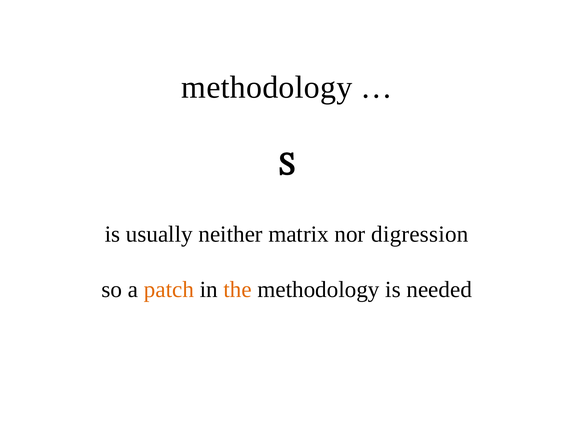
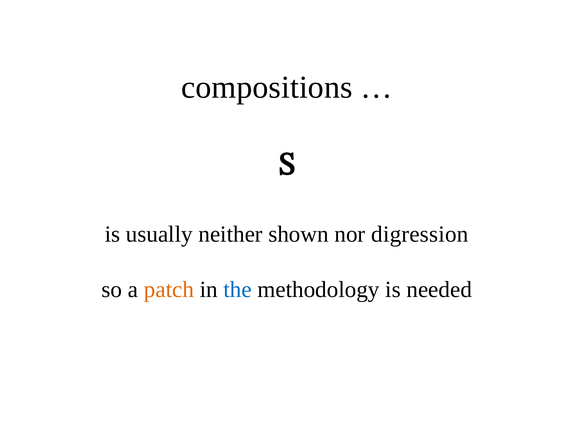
methodology: methodology -> compositions (267, 87)
matrix: matrix -> shown (299, 235)
the colour: orange -> blue (238, 290)
